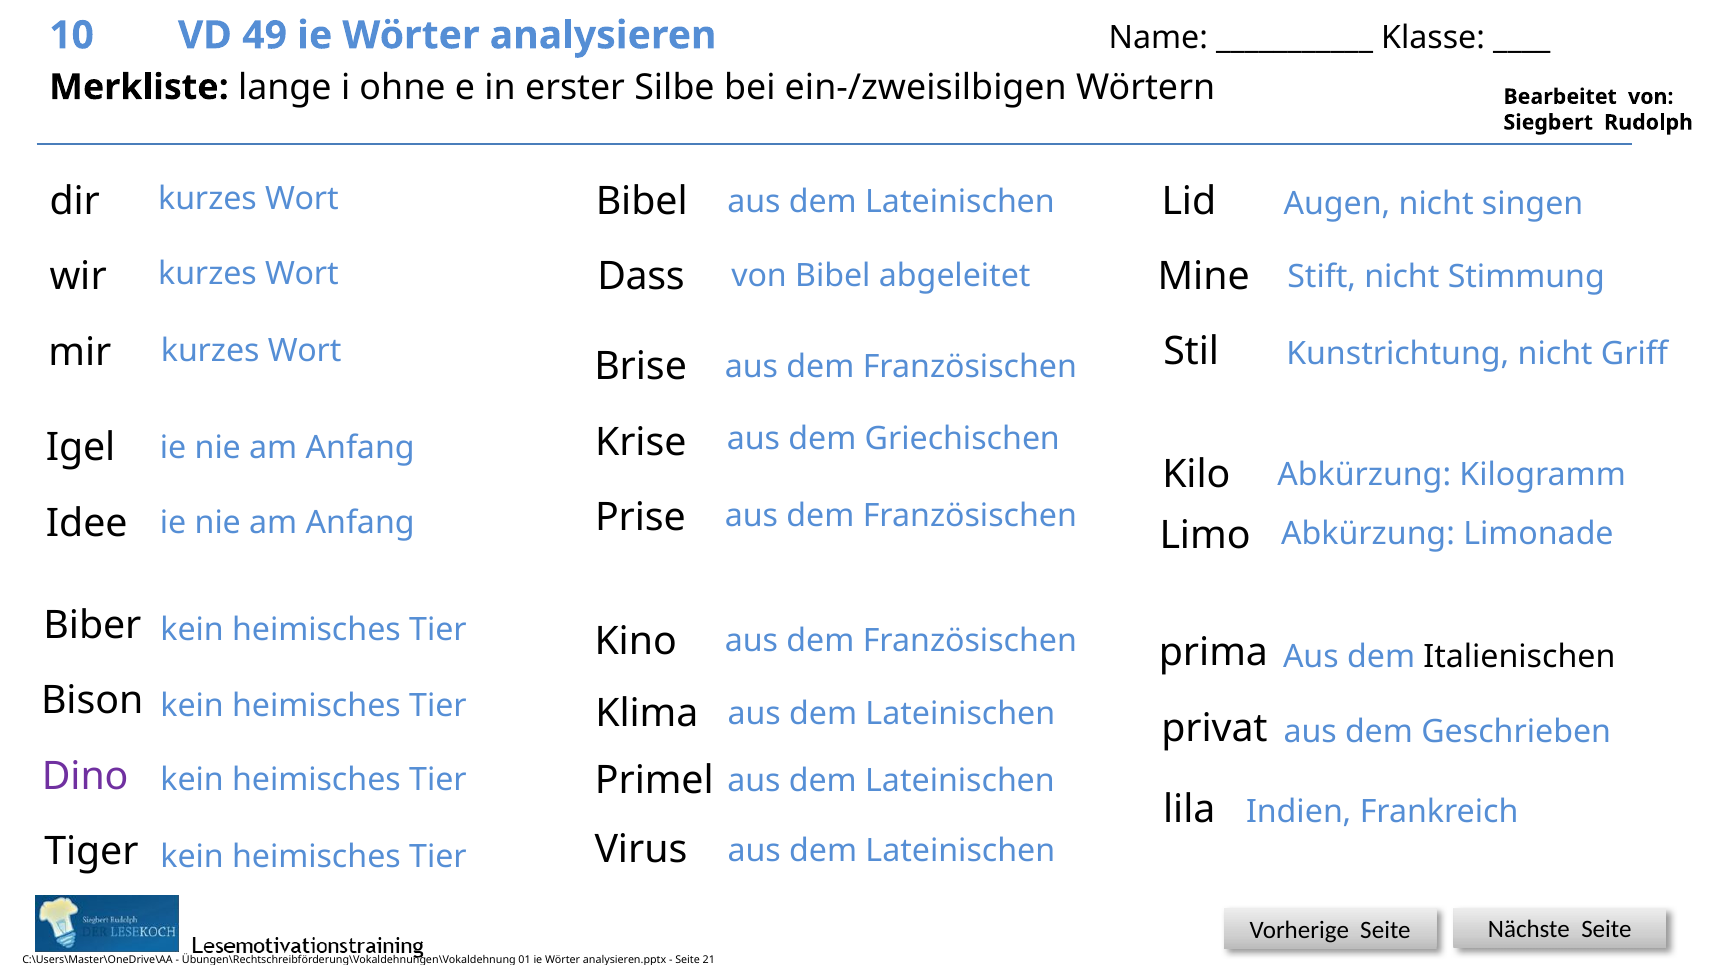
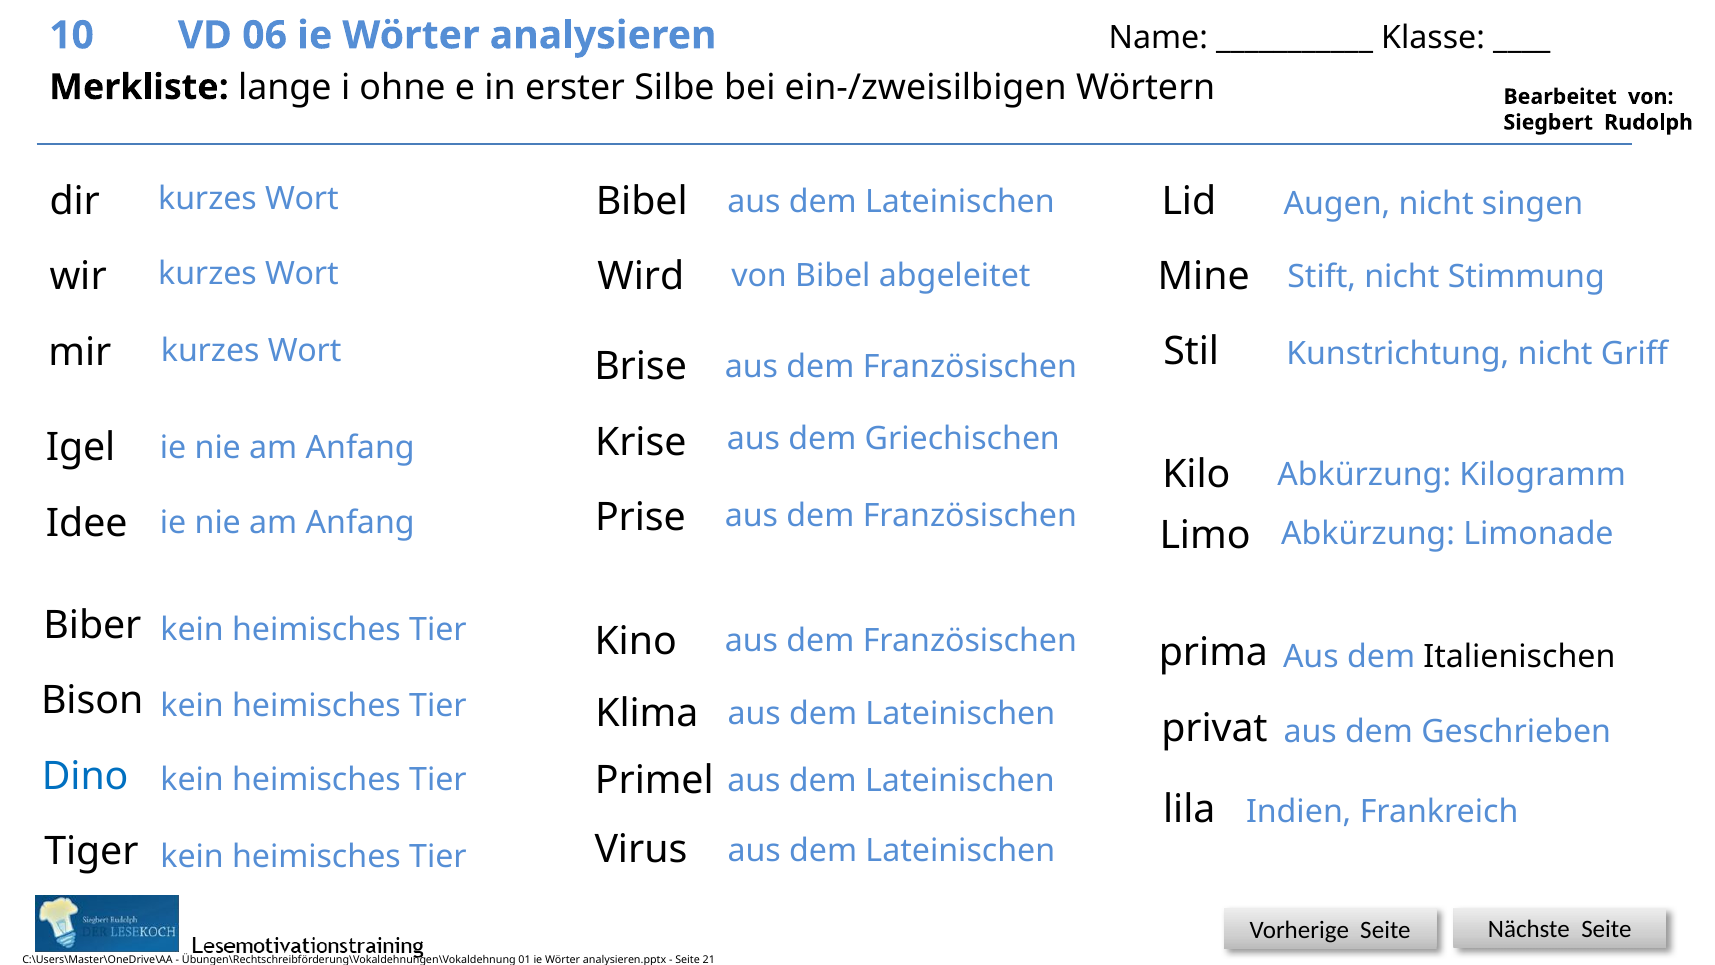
49: 49 -> 06 (265, 35)
Dass: Dass -> Wird (641, 277)
Dino colour: purple -> blue (85, 776)
